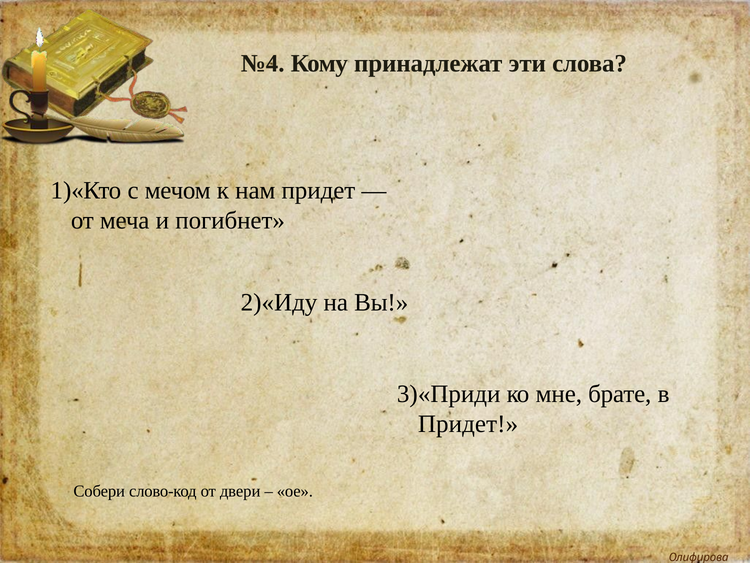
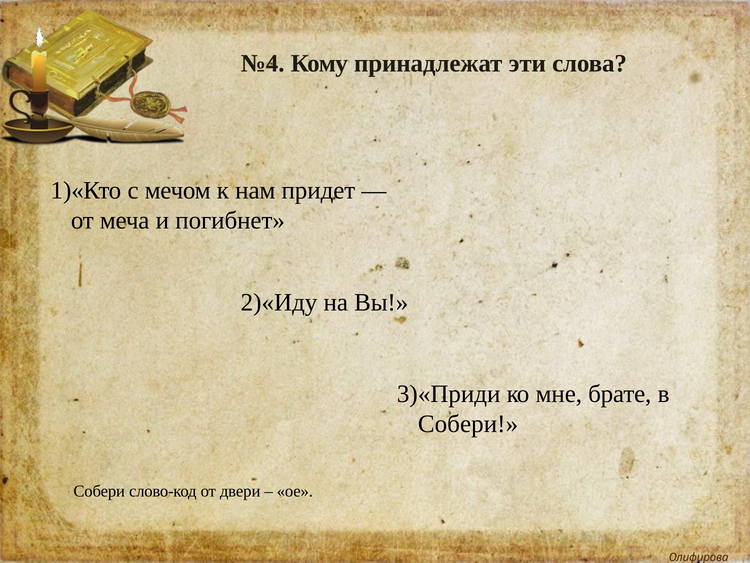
Придет: Придет -> Собери (468, 423)
